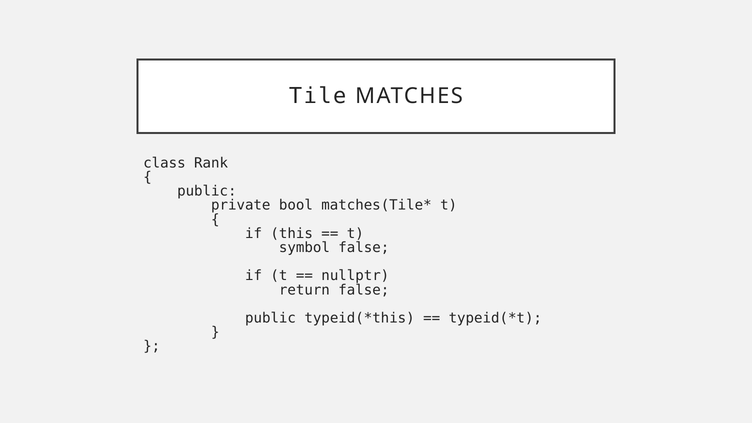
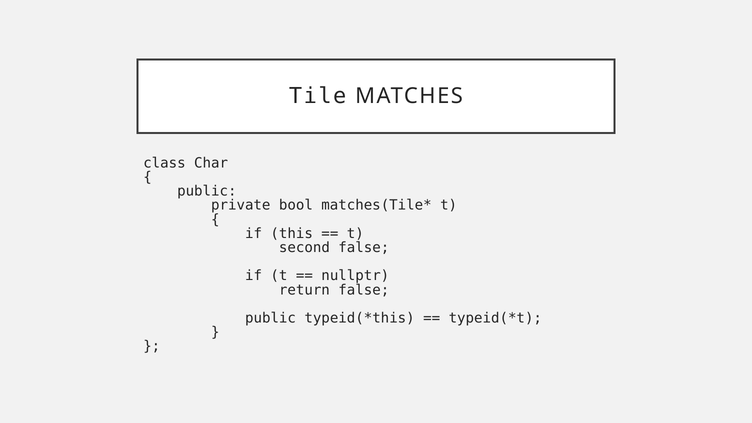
Rank: Rank -> Char (211, 163)
symbol: symbol -> second (304, 248)
